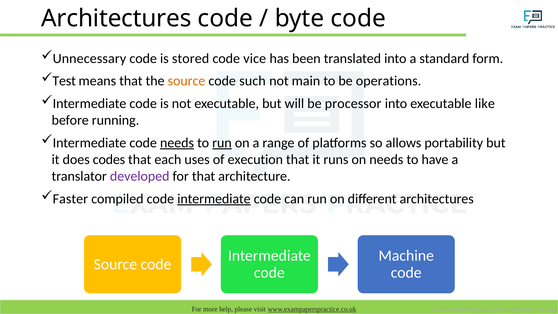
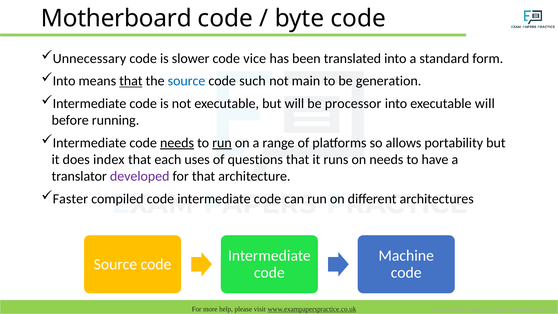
Architectures: Architectures -> Motherboard (116, 18)
stored: stored -> slower (191, 58)
Test: Test -> Into (64, 81)
that underline: none -> present (131, 81)
source colour: orange -> blue (187, 81)
operations: operations -> generation (389, 81)
executable like: like -> will (485, 103)
codes: codes -> index (109, 160)
execution: execution -> questions (255, 160)
intermediate underline: present -> none (214, 199)
